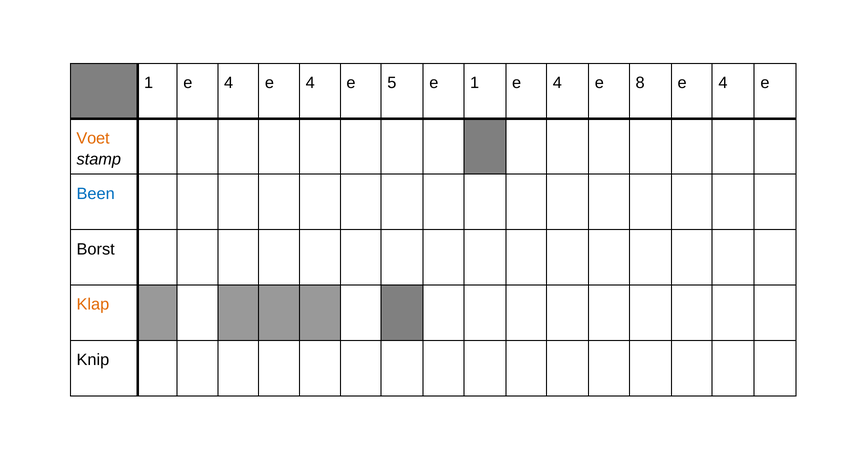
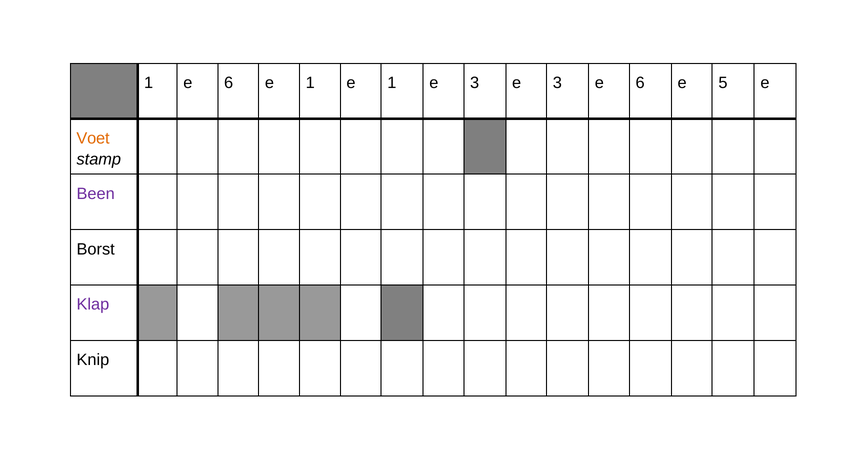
4: 4 -> 6 (229, 83)
4: 4 -> 1 (310, 83)
5: 5 -> 1 (392, 83)
1: 1 -> 3 (475, 83)
4: 4 -> 3 (557, 83)
8: 8 -> 6 (640, 83)
4: 4 -> 5 (723, 83)
Been colour: blue -> purple (96, 194)
Klap colour: orange -> purple (93, 305)
